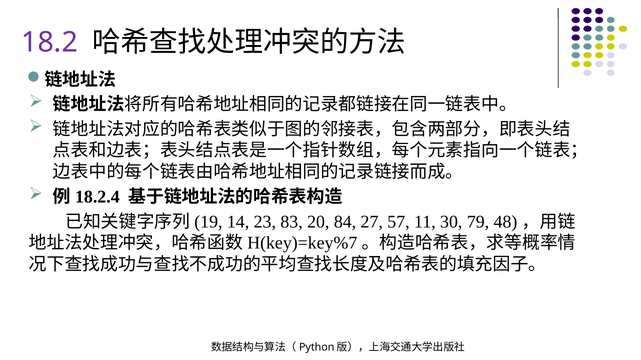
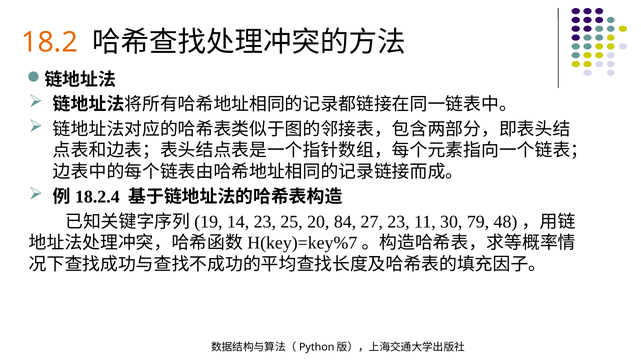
18.2 colour: purple -> orange (50, 42)
83: 83 -> 25 (292, 222)
27 57: 57 -> 23 (399, 222)
